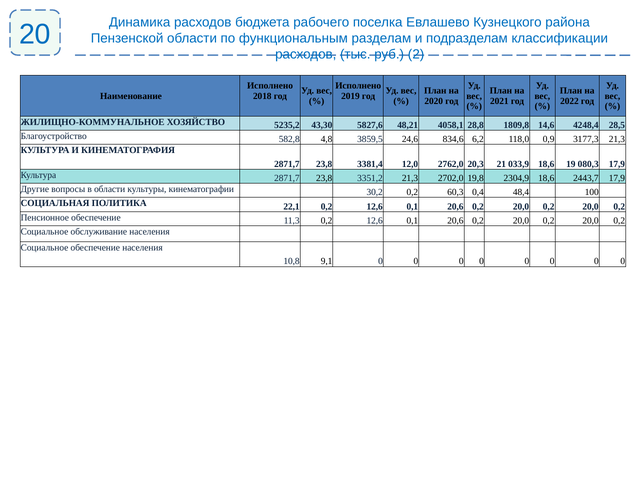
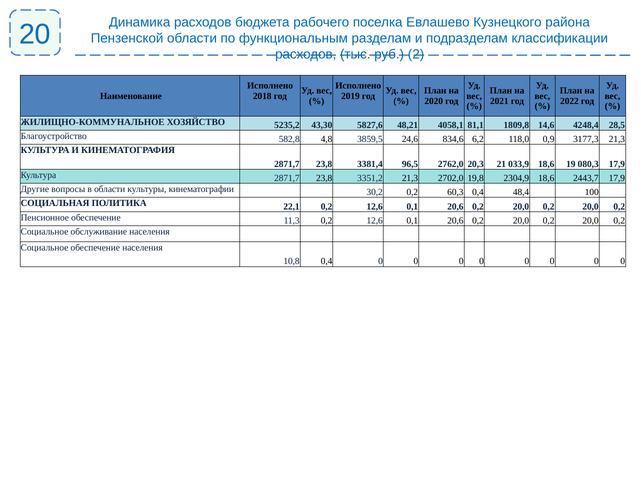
28,8: 28,8 -> 81,1 (476, 125)
12,0: 12,0 -> 96,5 (410, 164)
10,8 9,1: 9,1 -> 0,4 (327, 261)
